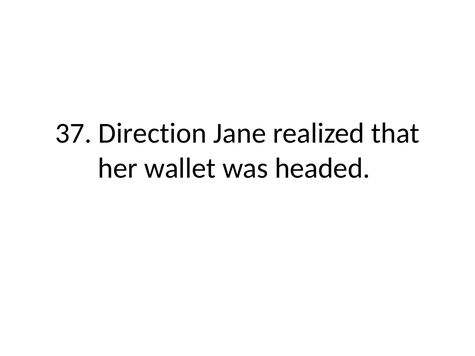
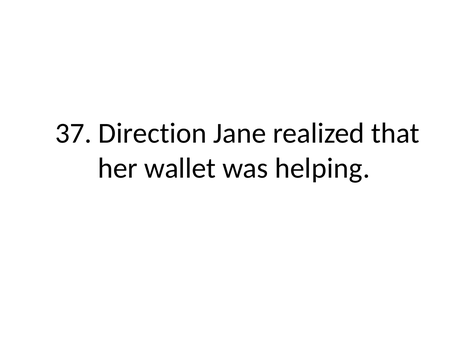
headed: headed -> helping (322, 168)
